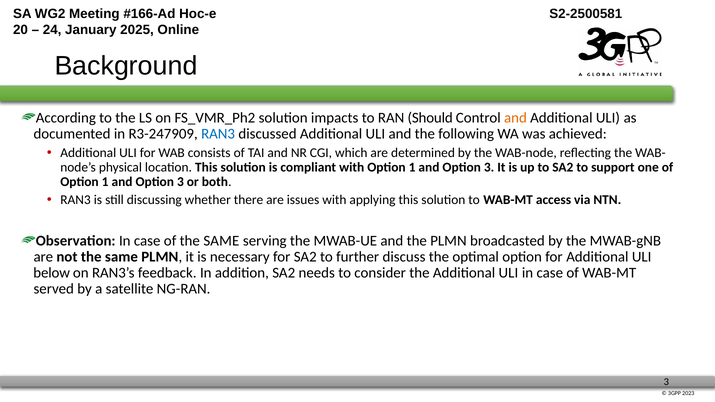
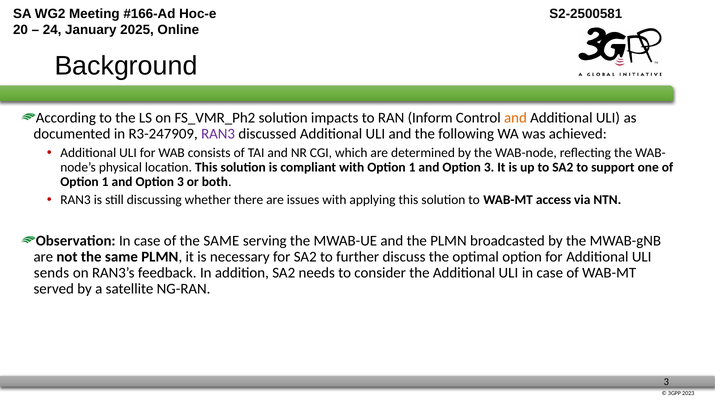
Should: Should -> Inform (430, 118)
RAN3 colour: blue -> purple (218, 134)
below: below -> sends (51, 273)
